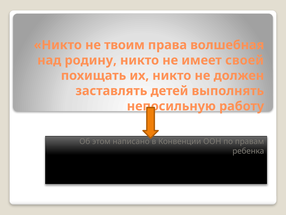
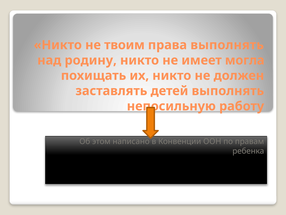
права волшебная: волшебная -> выполнять (227, 45)
своей: своей -> могла (245, 60)
